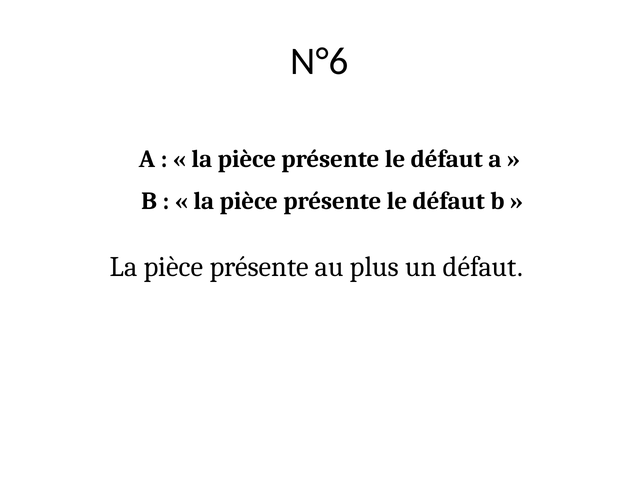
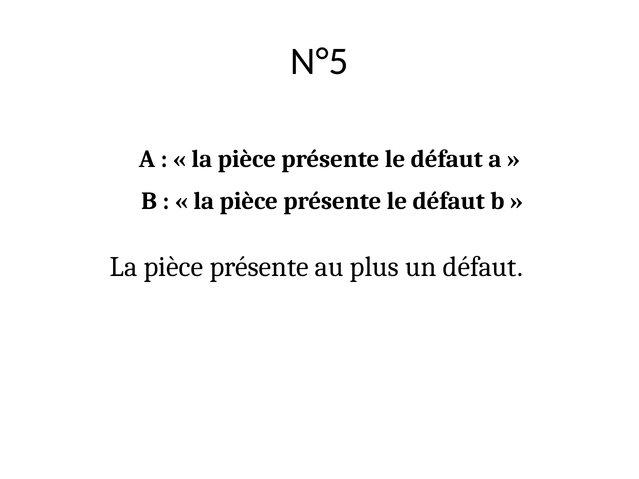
N°6: N°6 -> N°5 (319, 61)
